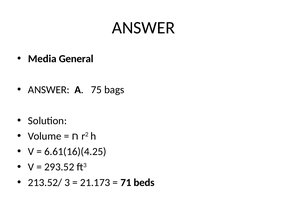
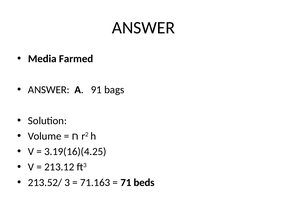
General: General -> Farmed (76, 59)
75: 75 -> 91 (96, 90)
6.61(16)(4.25: 6.61(16)(4.25 -> 3.19(16)(4.25 (75, 152)
293.52: 293.52 -> 213.12 (59, 167)
21.173: 21.173 -> 71.163 (95, 183)
